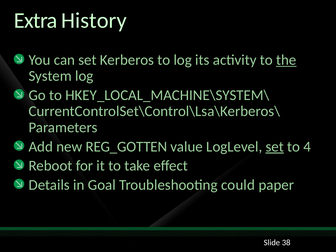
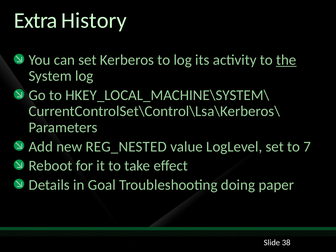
REG_GOTTEN: REG_GOTTEN -> REG_NESTED (126, 147)
set underline: present -> none (275, 147)
4: 4 -> 7 (307, 147)
could: could -> doing (238, 185)
